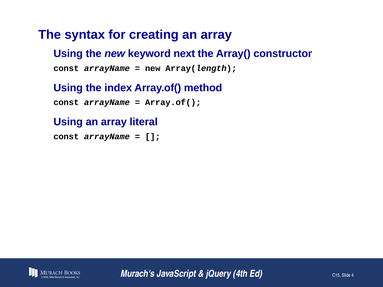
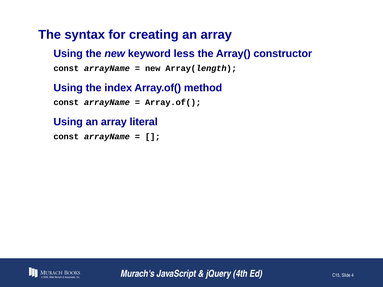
next: next -> less (184, 54)
